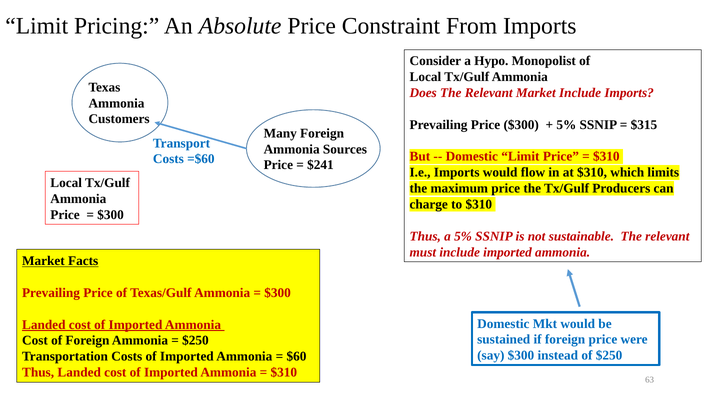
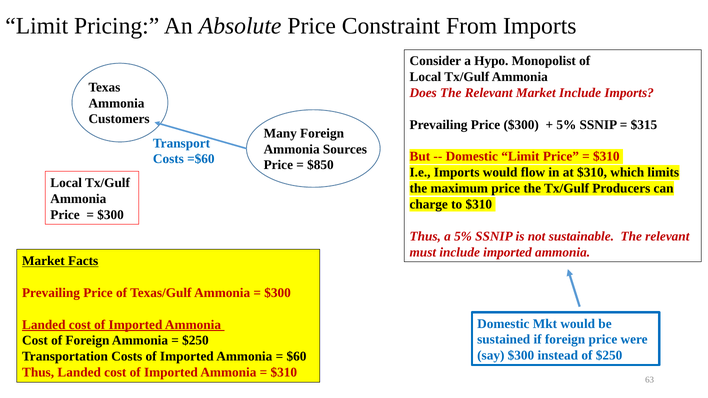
$241: $241 -> $850 (320, 165)
